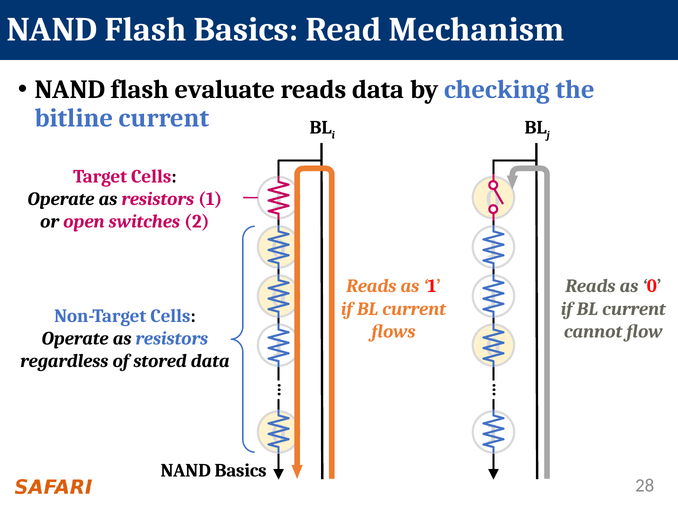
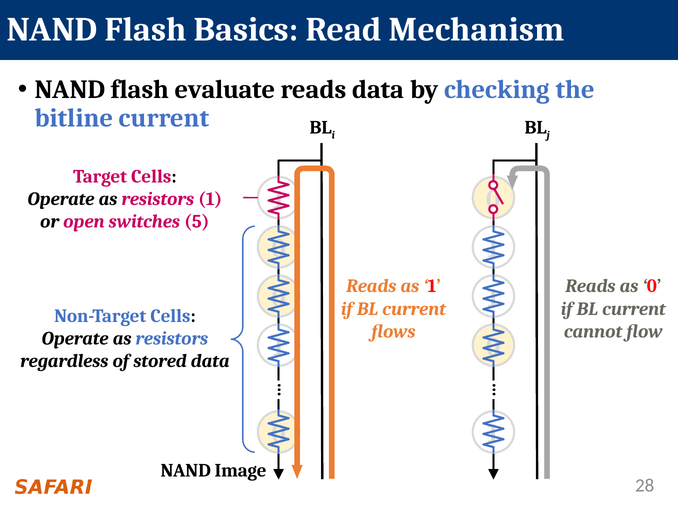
2: 2 -> 5 (197, 222)
NAND Basics: Basics -> Image (241, 471)
